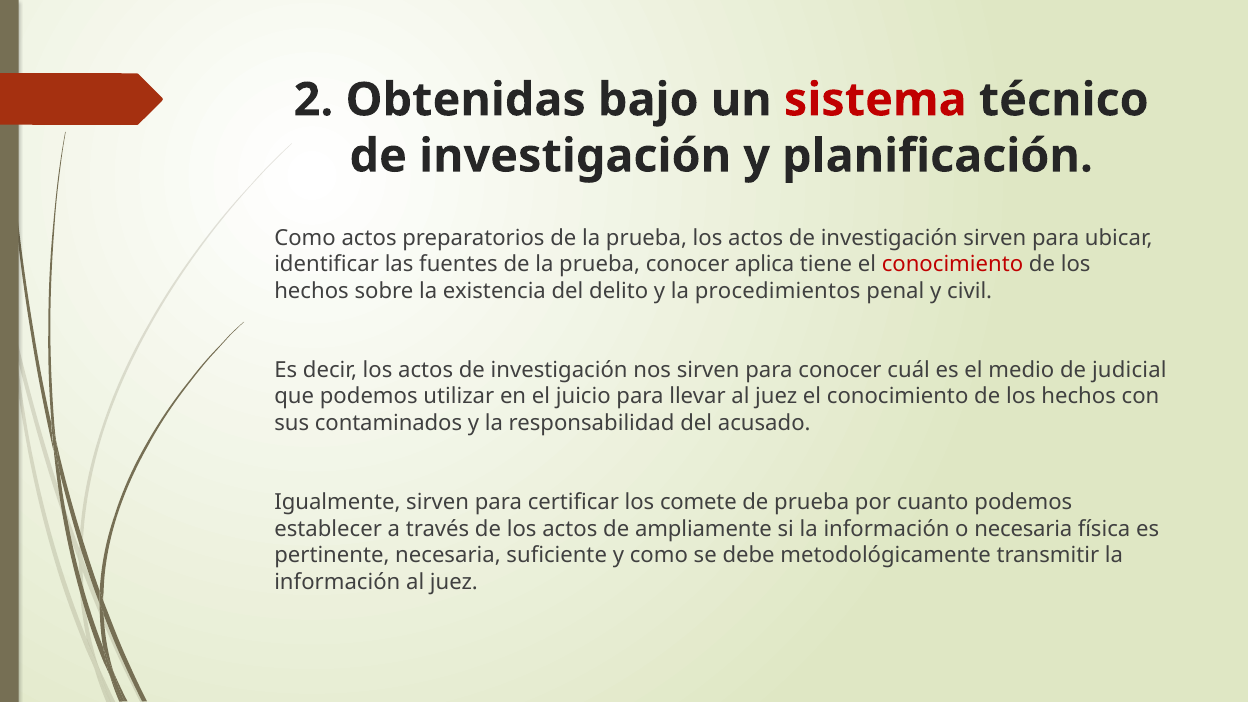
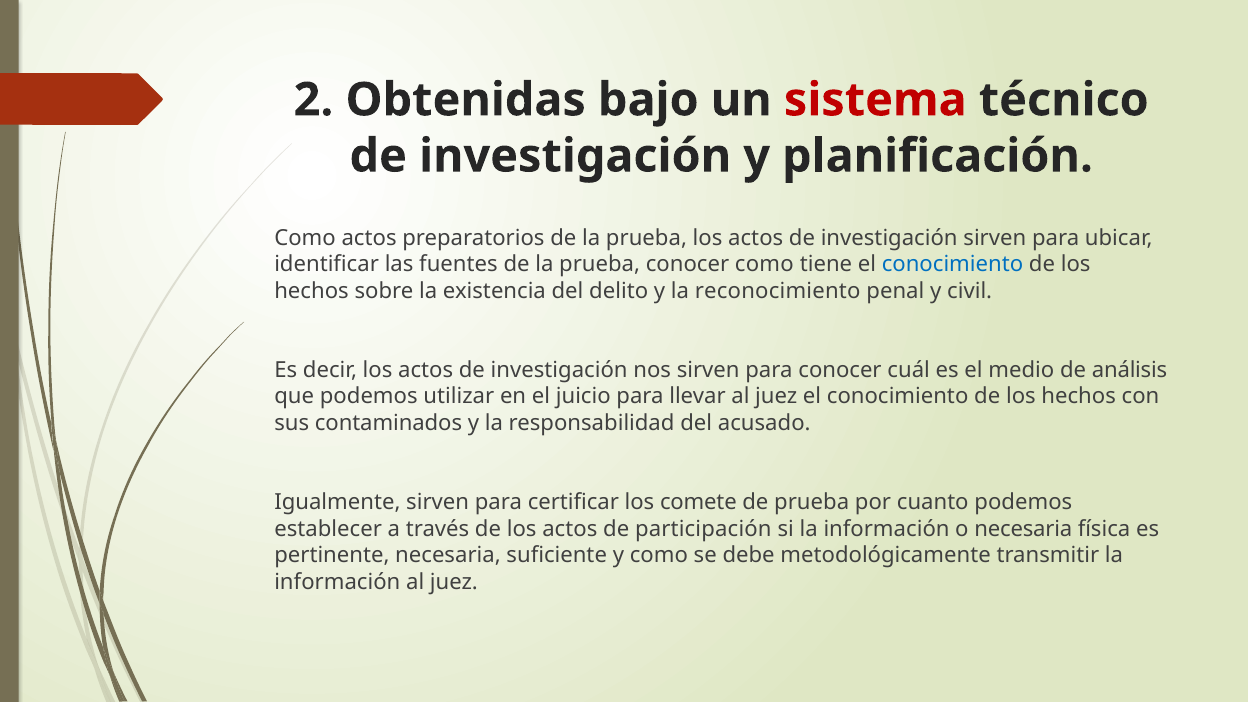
conocer aplica: aplica -> como (764, 264)
conocimiento colour: red -> blue (952, 264)
procedimientos: procedimientos -> reconocimiento (778, 291)
judicial: judicial -> análisis (1130, 370)
ampliamente: ampliamente -> participación (703, 529)
